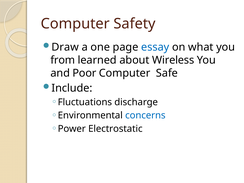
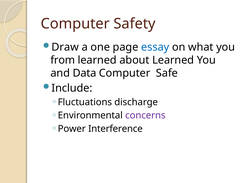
about Wireless: Wireless -> Learned (173, 60)
Poor: Poor -> Data (84, 73)
concerns colour: blue -> purple (145, 115)
Electrostatic: Electrostatic -> Interference (115, 129)
